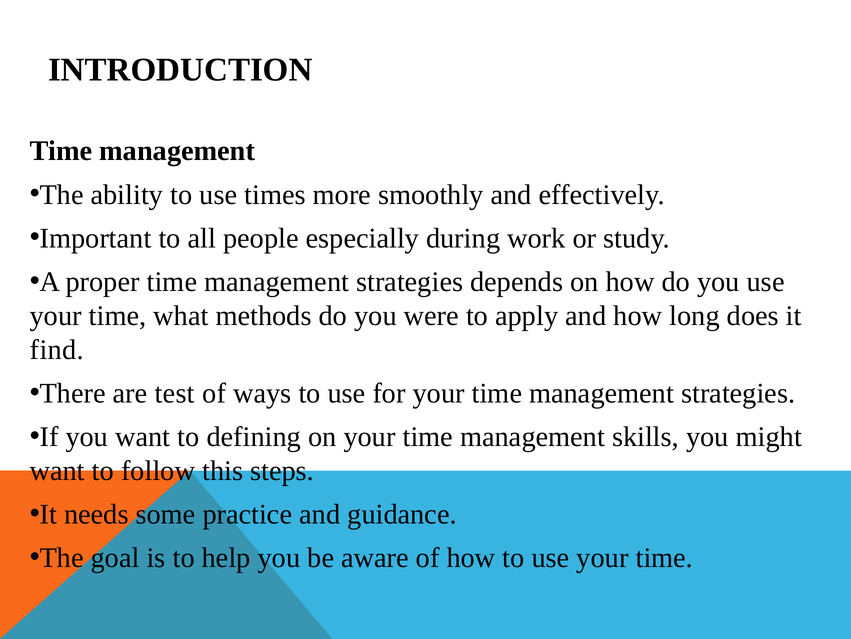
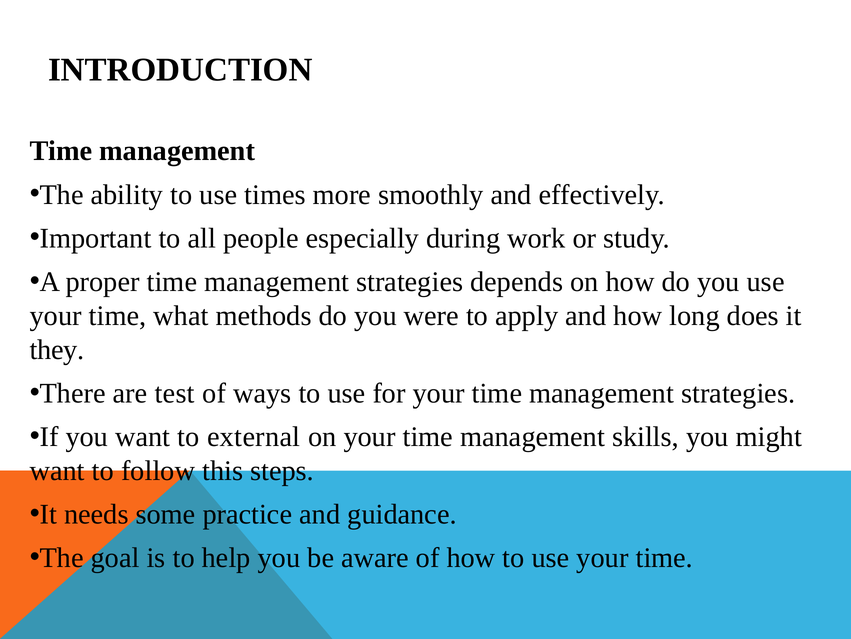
find: find -> they (57, 349)
defining: defining -> external (254, 436)
